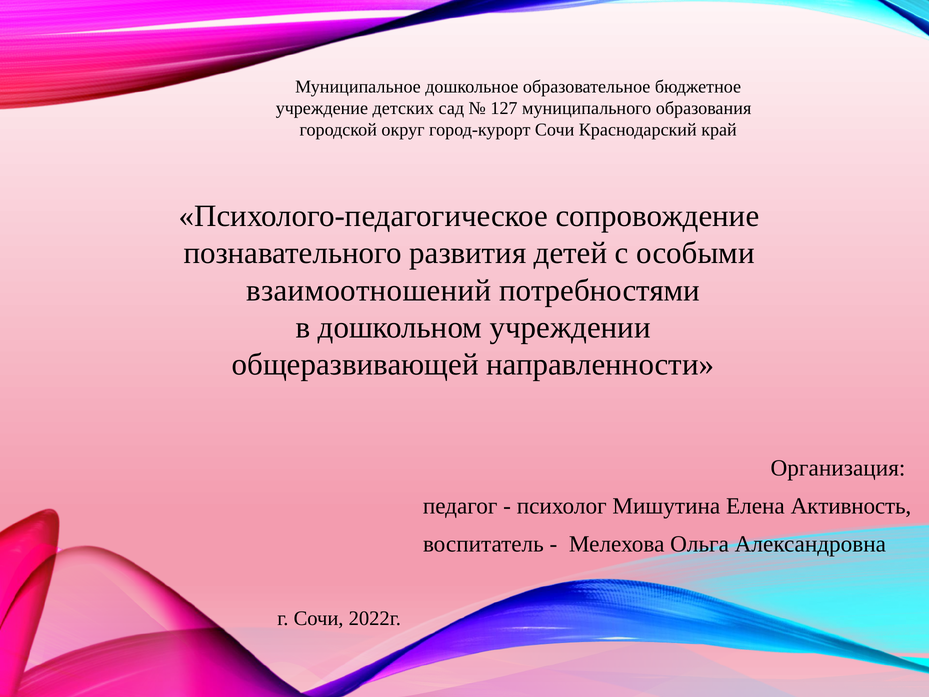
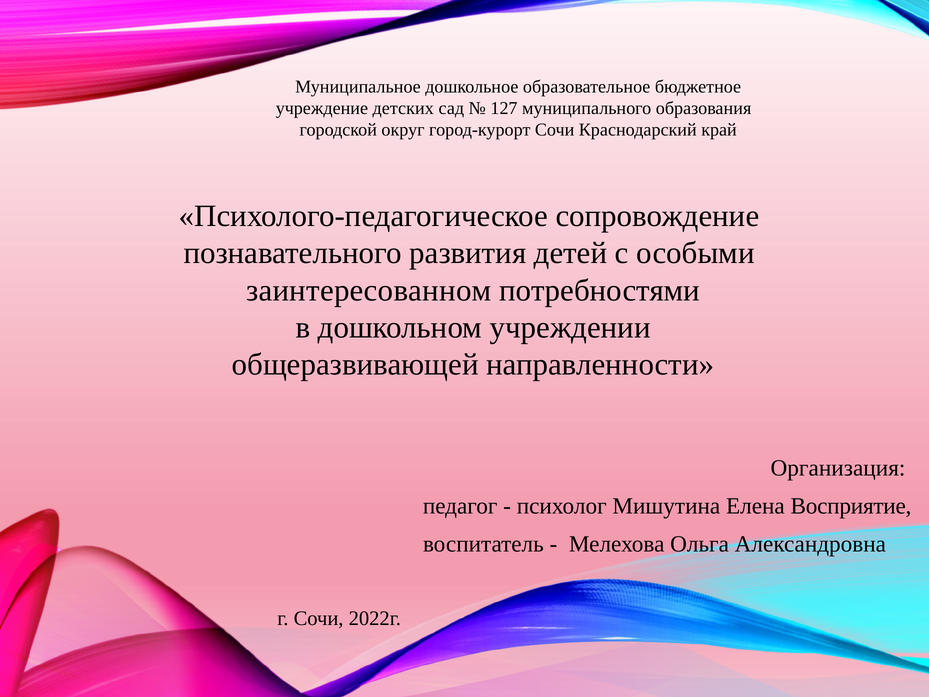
взаимоотношений: взаимоотношений -> заинтересованном (369, 290)
Активность: Активность -> Восприятие (851, 506)
